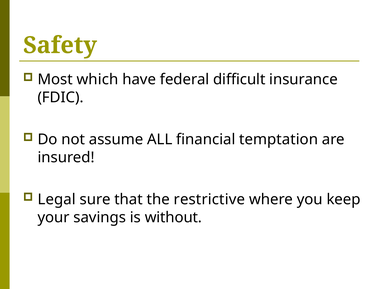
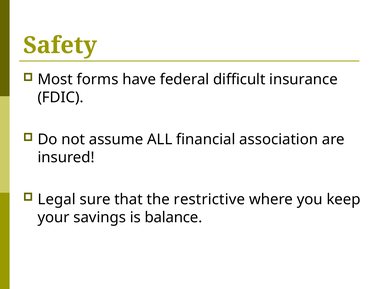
which: which -> forms (98, 79)
temptation: temptation -> association (279, 139)
without: without -> balance (173, 217)
